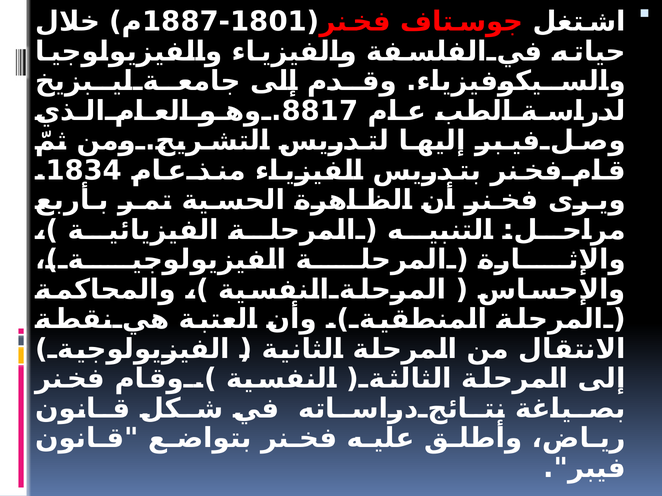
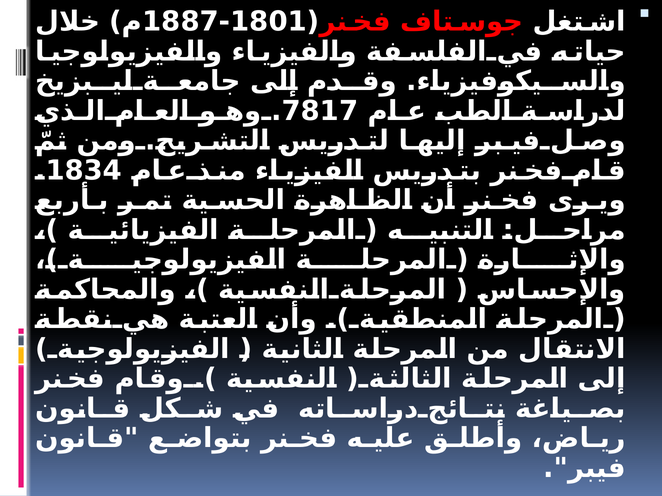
8817: 8817 -> 7817 (320, 111)
